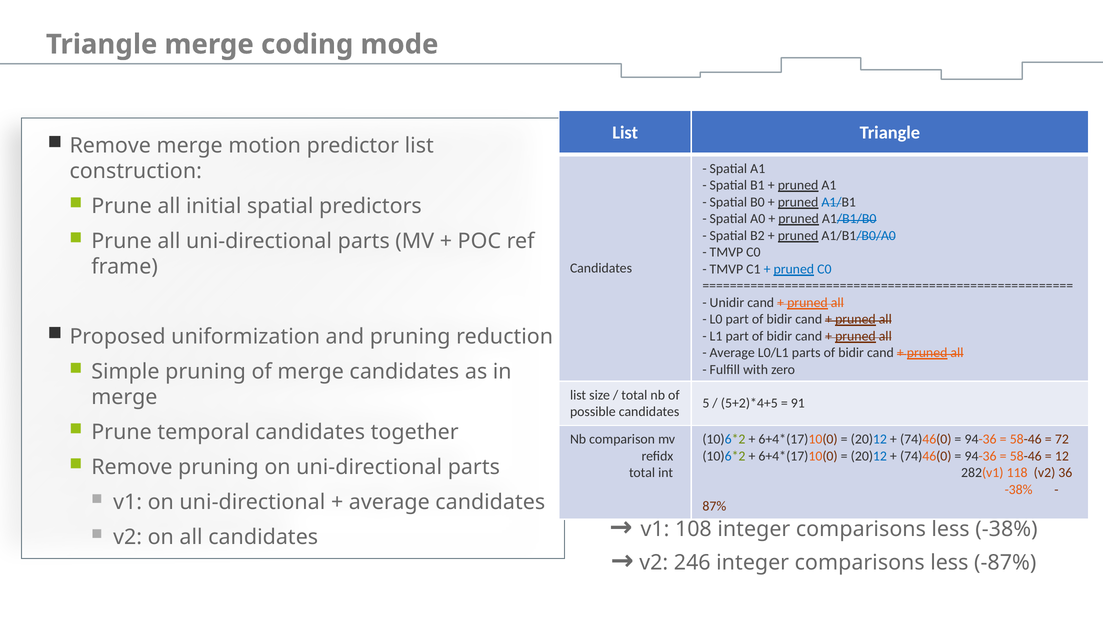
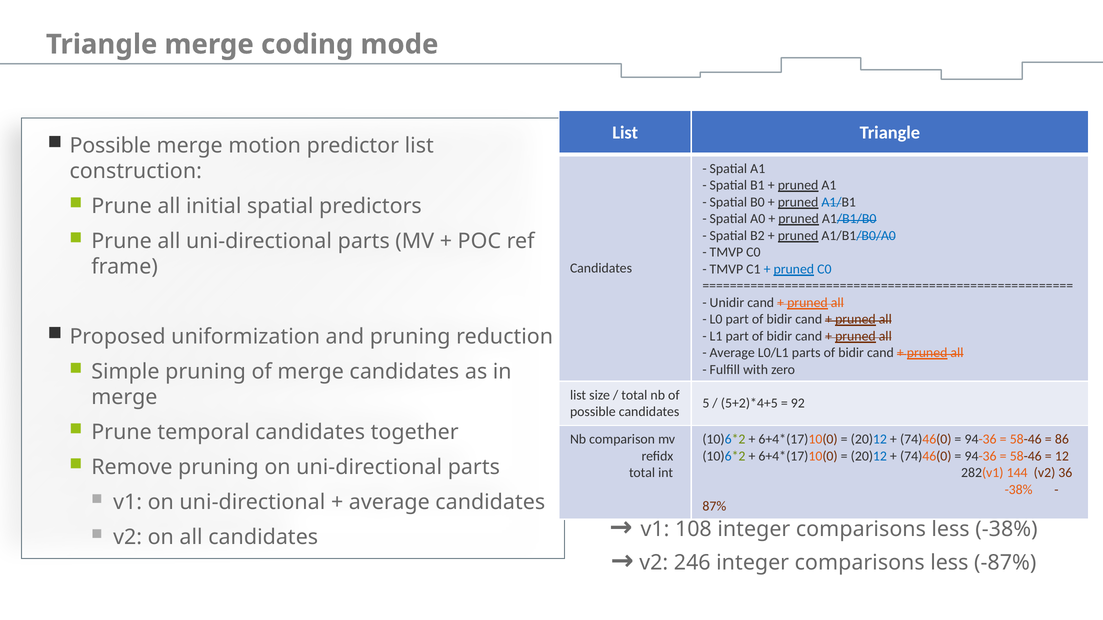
Remove: Remove -> Possible (110, 146)
91: 91 -> 92 (798, 404)
72: 72 -> 86 (1062, 440)
118: 118 -> 144 (1017, 473)
